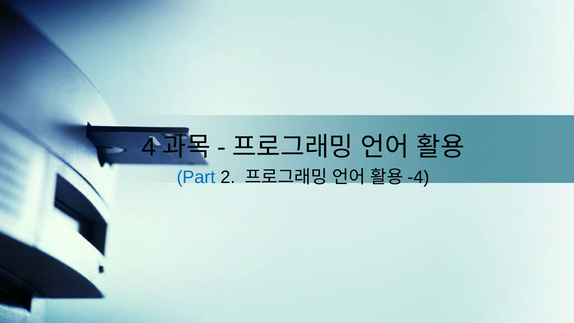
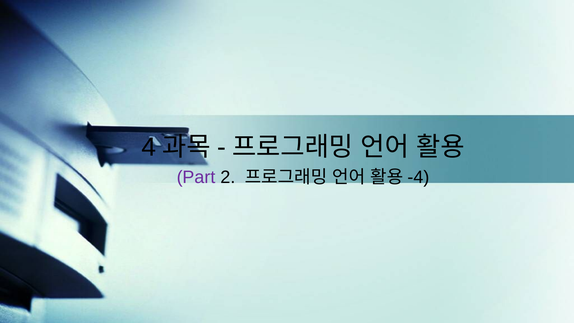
Part colour: blue -> purple (196, 177)
